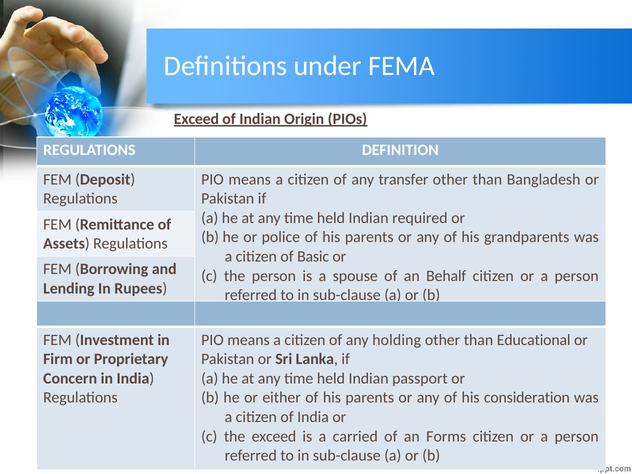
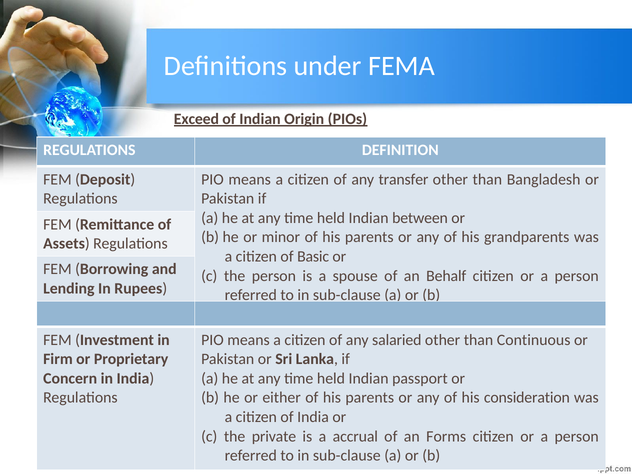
required: required -> between (420, 218)
police: police -> minor (281, 237)
holding: holding -> salaried (397, 340)
Educational: Educational -> Continuous (534, 340)
the exceed: exceed -> private (274, 436)
carried: carried -> accrual (355, 436)
